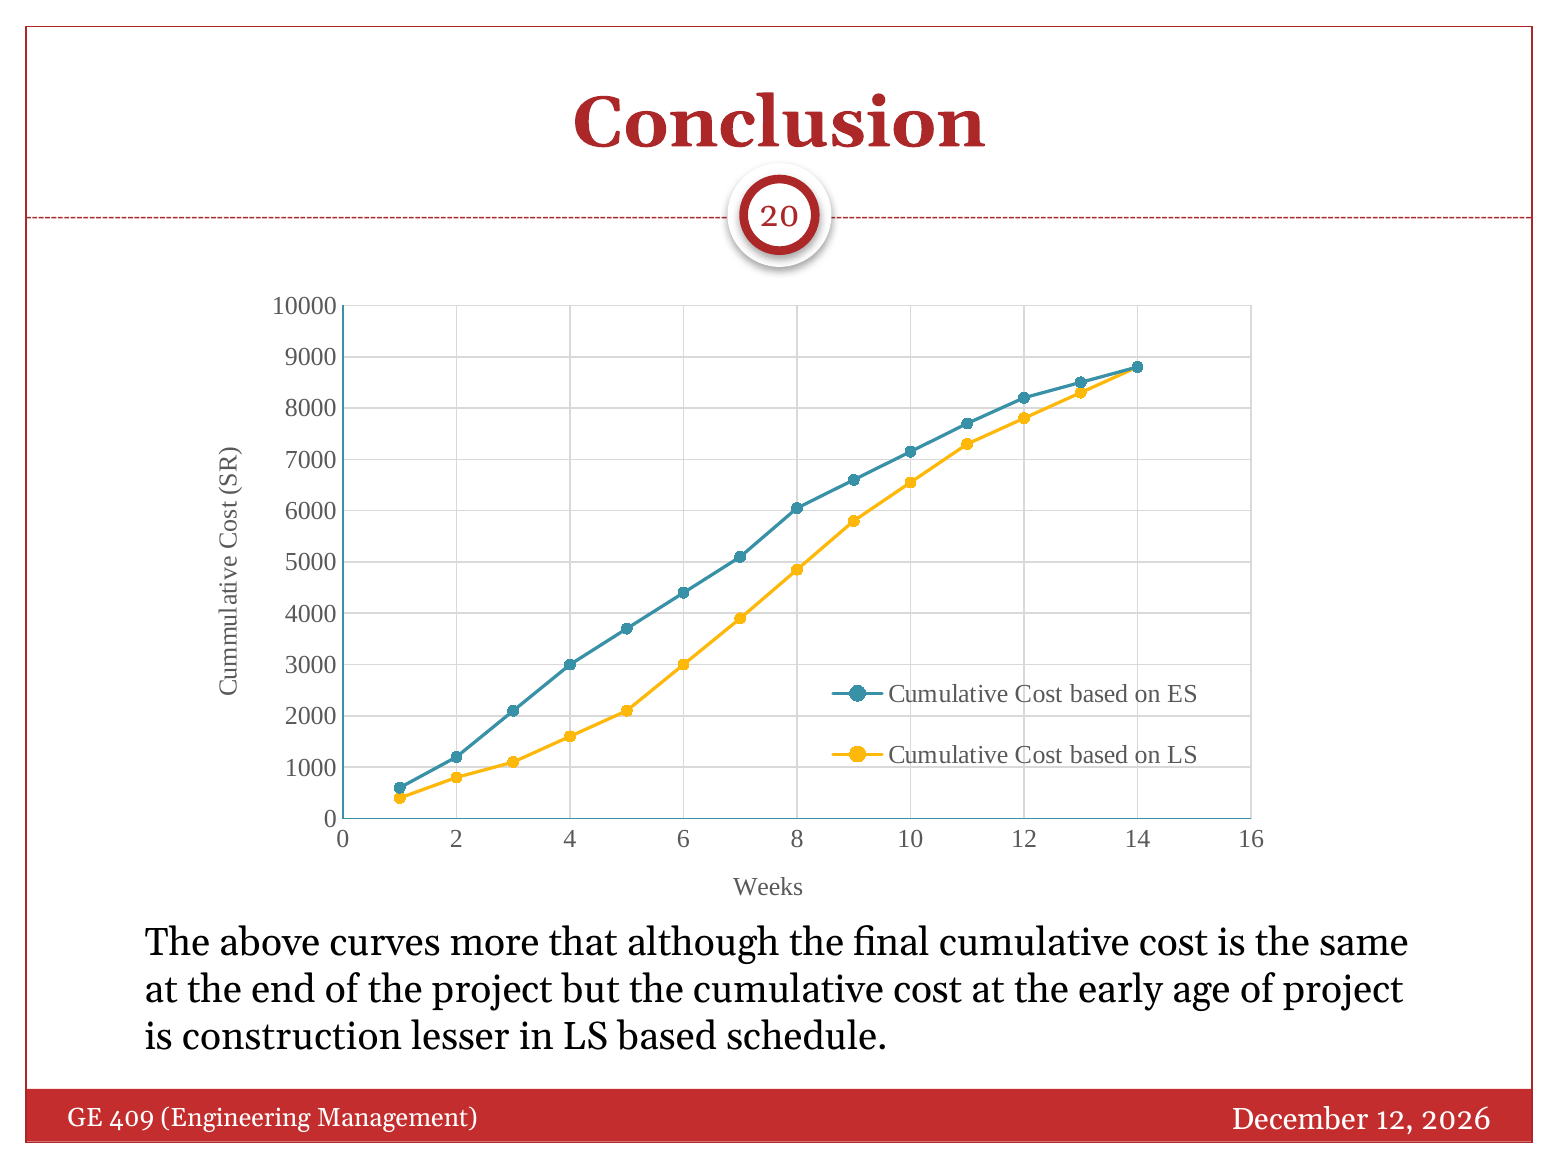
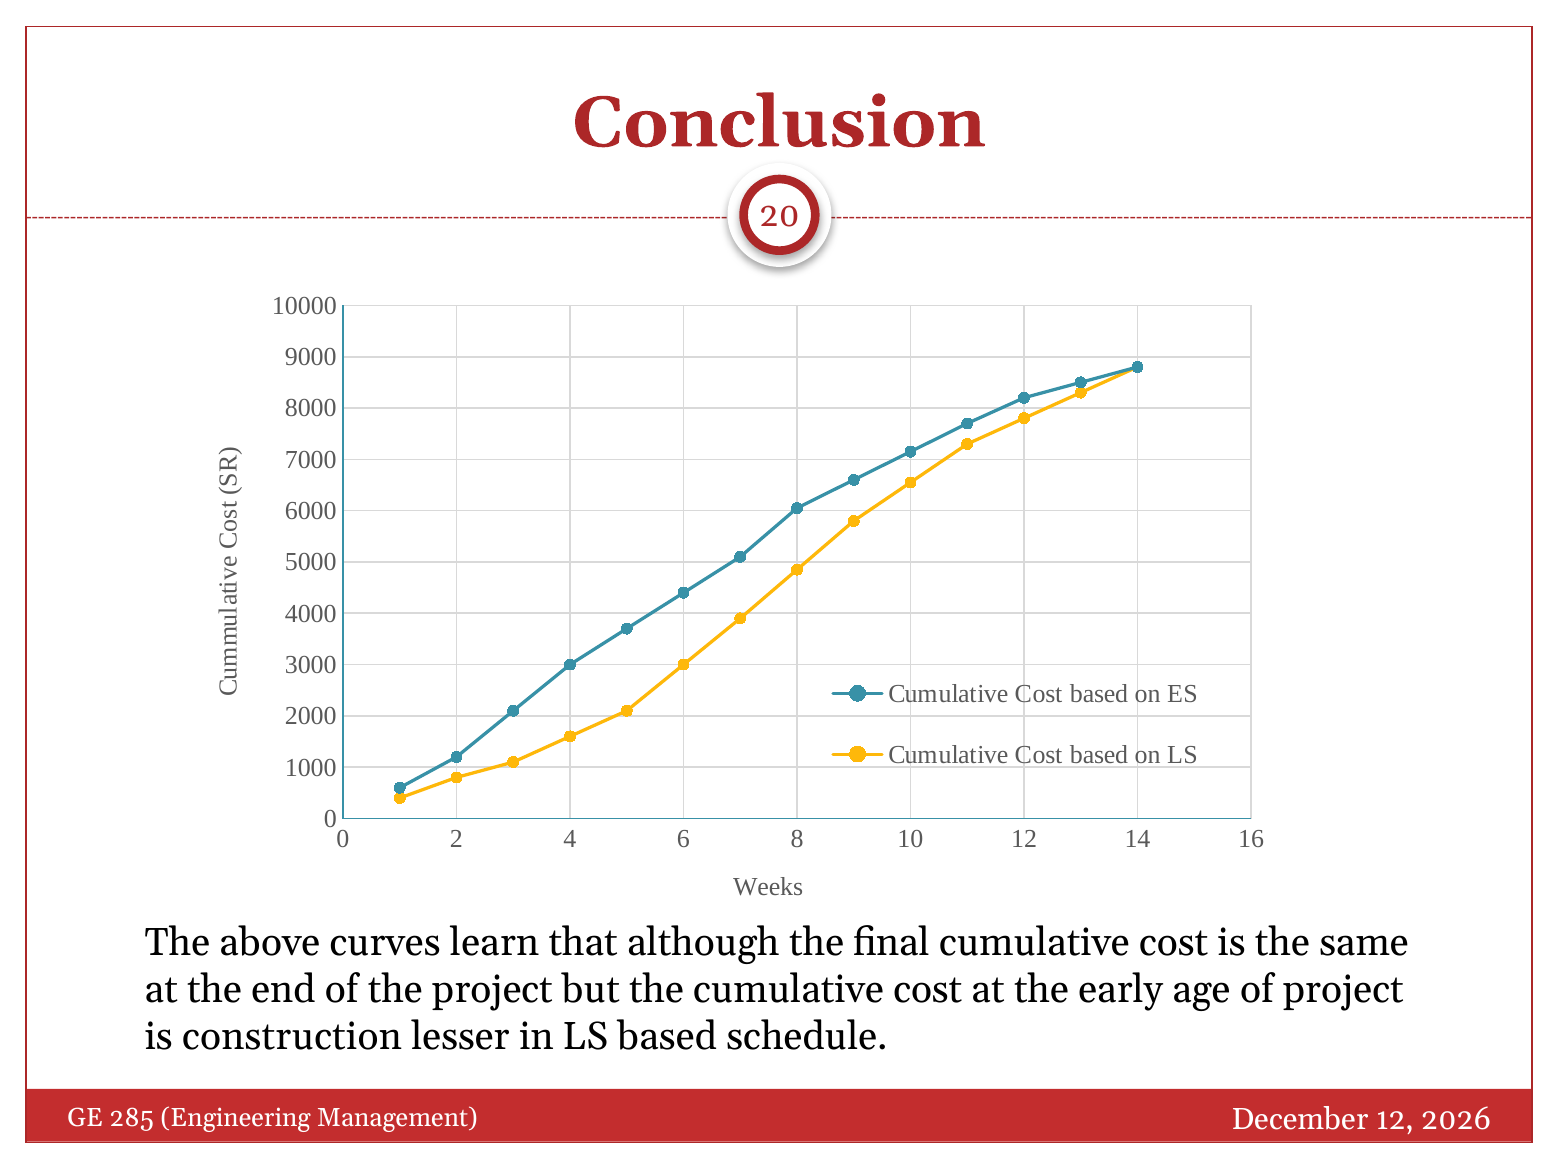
more: more -> learn (495, 943)
409: 409 -> 285 (132, 1118)
